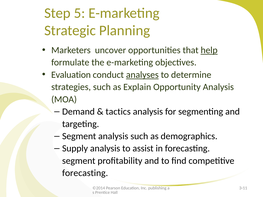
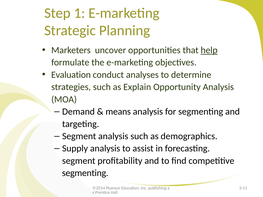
5: 5 -> 1 (80, 13)
analyses underline: present -> none (142, 75)
tactics: tactics -> means (118, 112)
forecasting: forecasting -> segmenting (85, 173)
